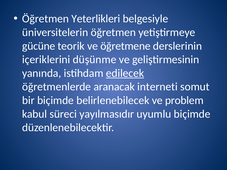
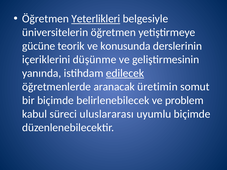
Yeterlikleri underline: none -> present (96, 19)
öğretmene: öğretmene -> konusunda (125, 46)
interneti: interneti -> üretimin (157, 87)
yayılmasıdır: yayılmasıdır -> uluslararası (107, 114)
